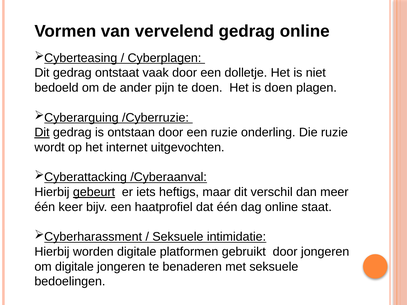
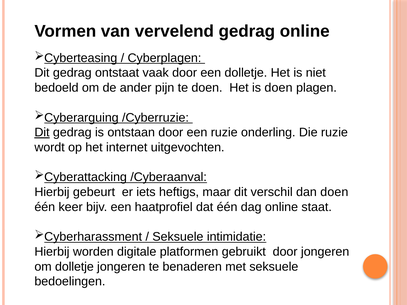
gebeurt underline: present -> none (94, 192)
dan meer: meer -> doen (334, 192)
om digitale: digitale -> dolletje (74, 267)
